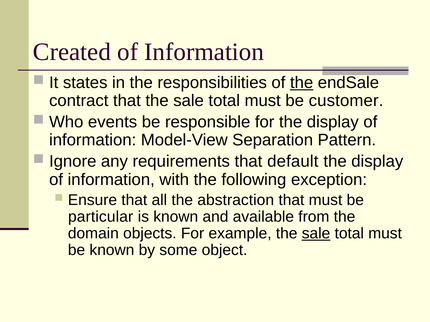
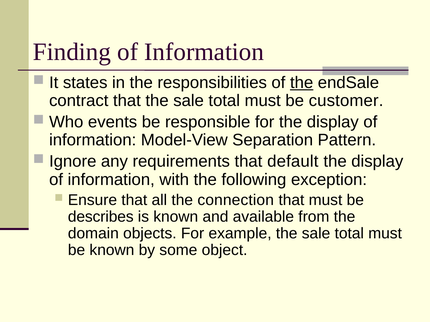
Created: Created -> Finding (72, 52)
abstraction: abstraction -> connection (236, 200)
particular: particular -> describes (101, 217)
sale underline: present -> none (316, 234)
